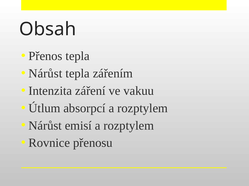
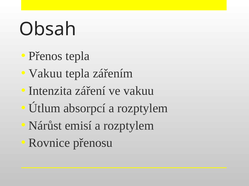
Nárůst: Nárůst -> Vakuu (45, 74)
